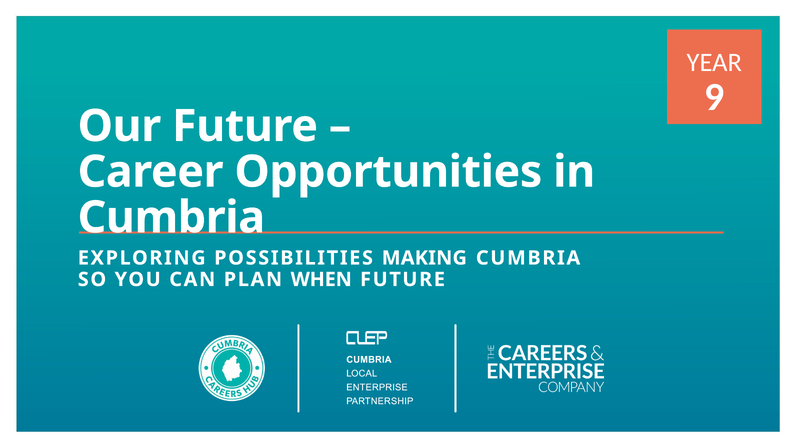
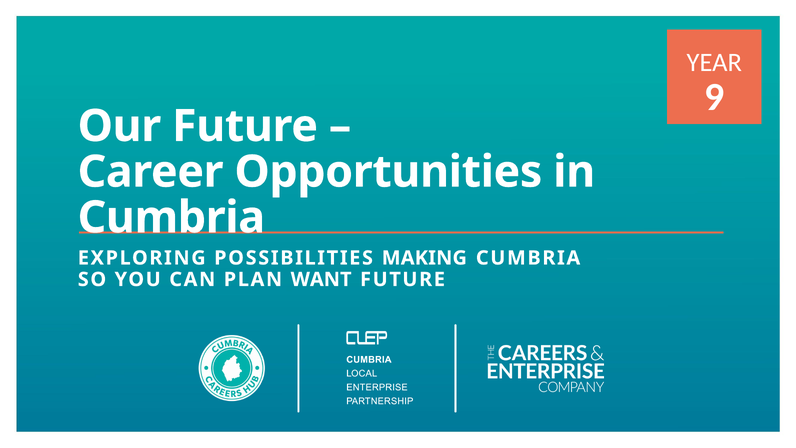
WHEN: WHEN -> WANT (321, 279)
